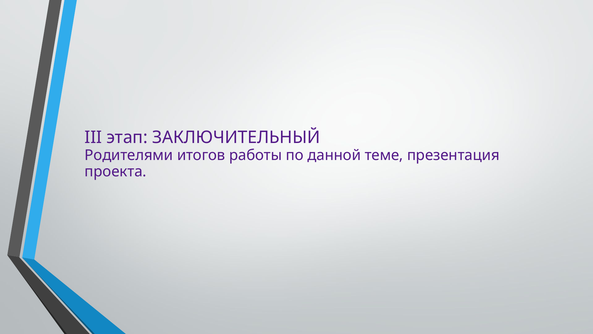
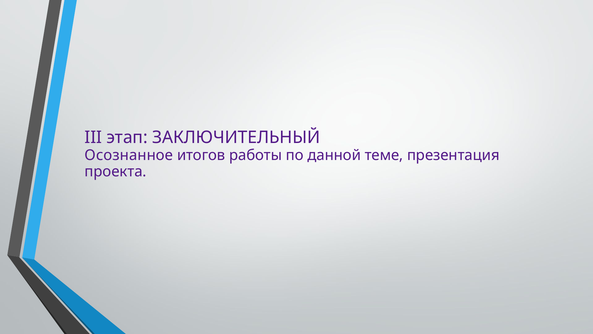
Родителями: Родителями -> Осознанное (129, 155)
